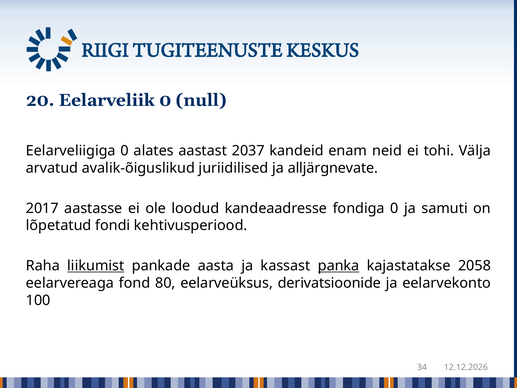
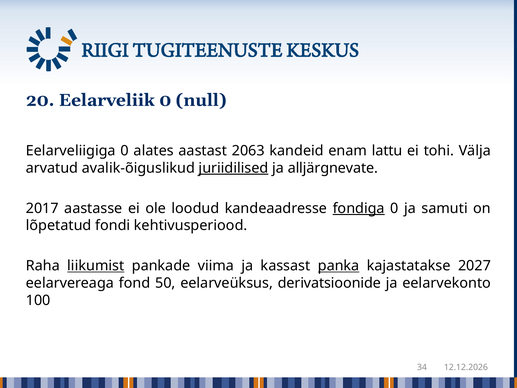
2037: 2037 -> 2063 (248, 151)
neid: neid -> lattu (387, 151)
juriidilised underline: none -> present (234, 168)
fondiga underline: none -> present (359, 208)
aasta: aasta -> viima (216, 266)
2058: 2058 -> 2027 (474, 266)
80: 80 -> 50 (165, 283)
